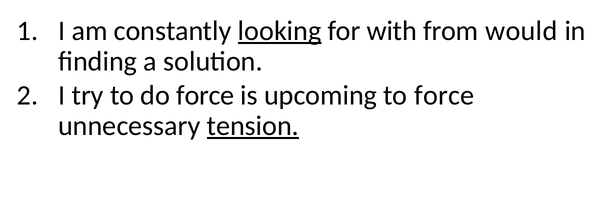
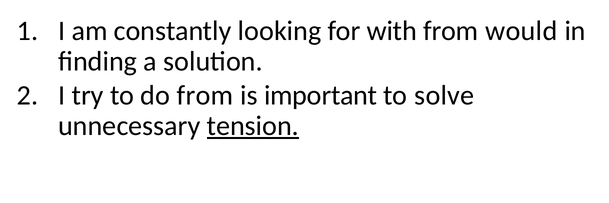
looking underline: present -> none (280, 31)
do force: force -> from (205, 95)
upcoming: upcoming -> important (321, 95)
to force: force -> solve (444, 95)
